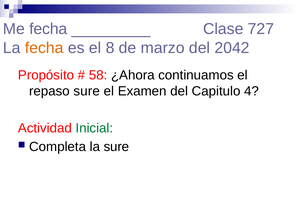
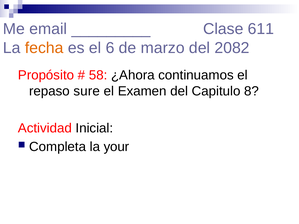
Me fecha: fecha -> email (48, 29)
727: 727 -> 611 (261, 29)
8: 8 -> 6 (110, 48)
2042: 2042 -> 2082 (232, 48)
4: 4 -> 8 (252, 91)
Inicial colour: green -> black (94, 128)
la sure: sure -> your (116, 147)
